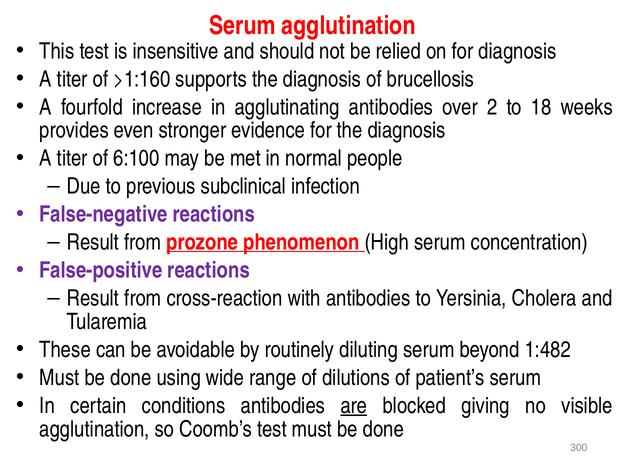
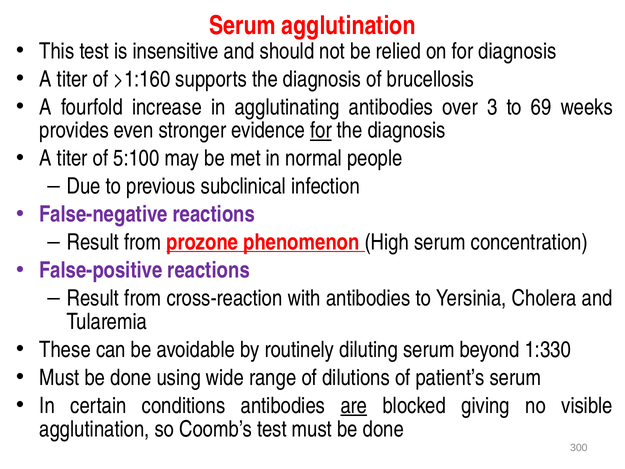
2: 2 -> 3 (492, 107)
18: 18 -> 69 (541, 107)
for underline: none -> present (321, 130)
6:100: 6:100 -> 5:100 (136, 158)
1:482: 1:482 -> 1:330 (548, 350)
